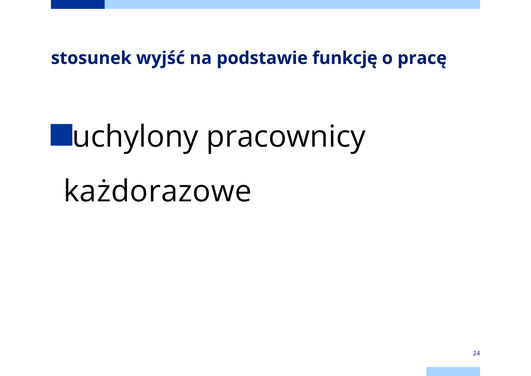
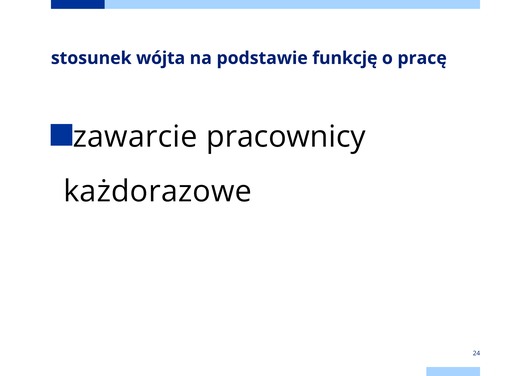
wyjść: wyjść -> wójta (161, 58)
uchylony: uchylony -> zawarcie (135, 137)
